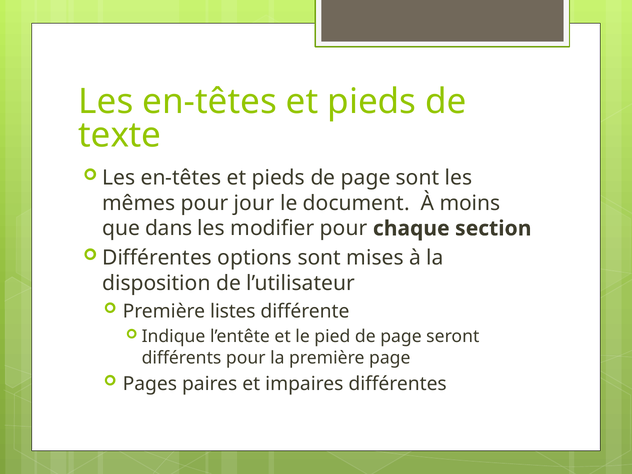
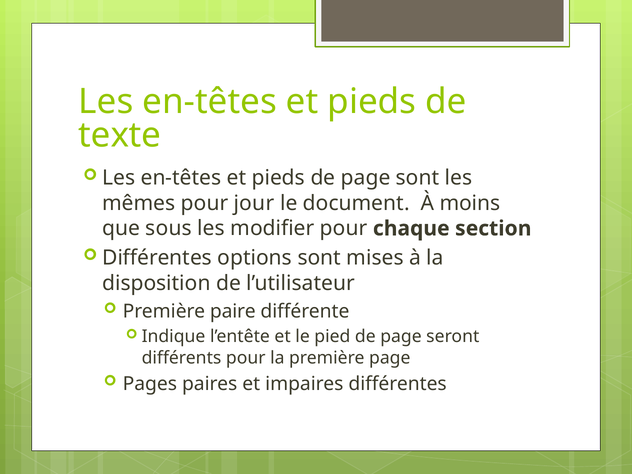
dans: dans -> sous (169, 228)
listes: listes -> paire (233, 311)
